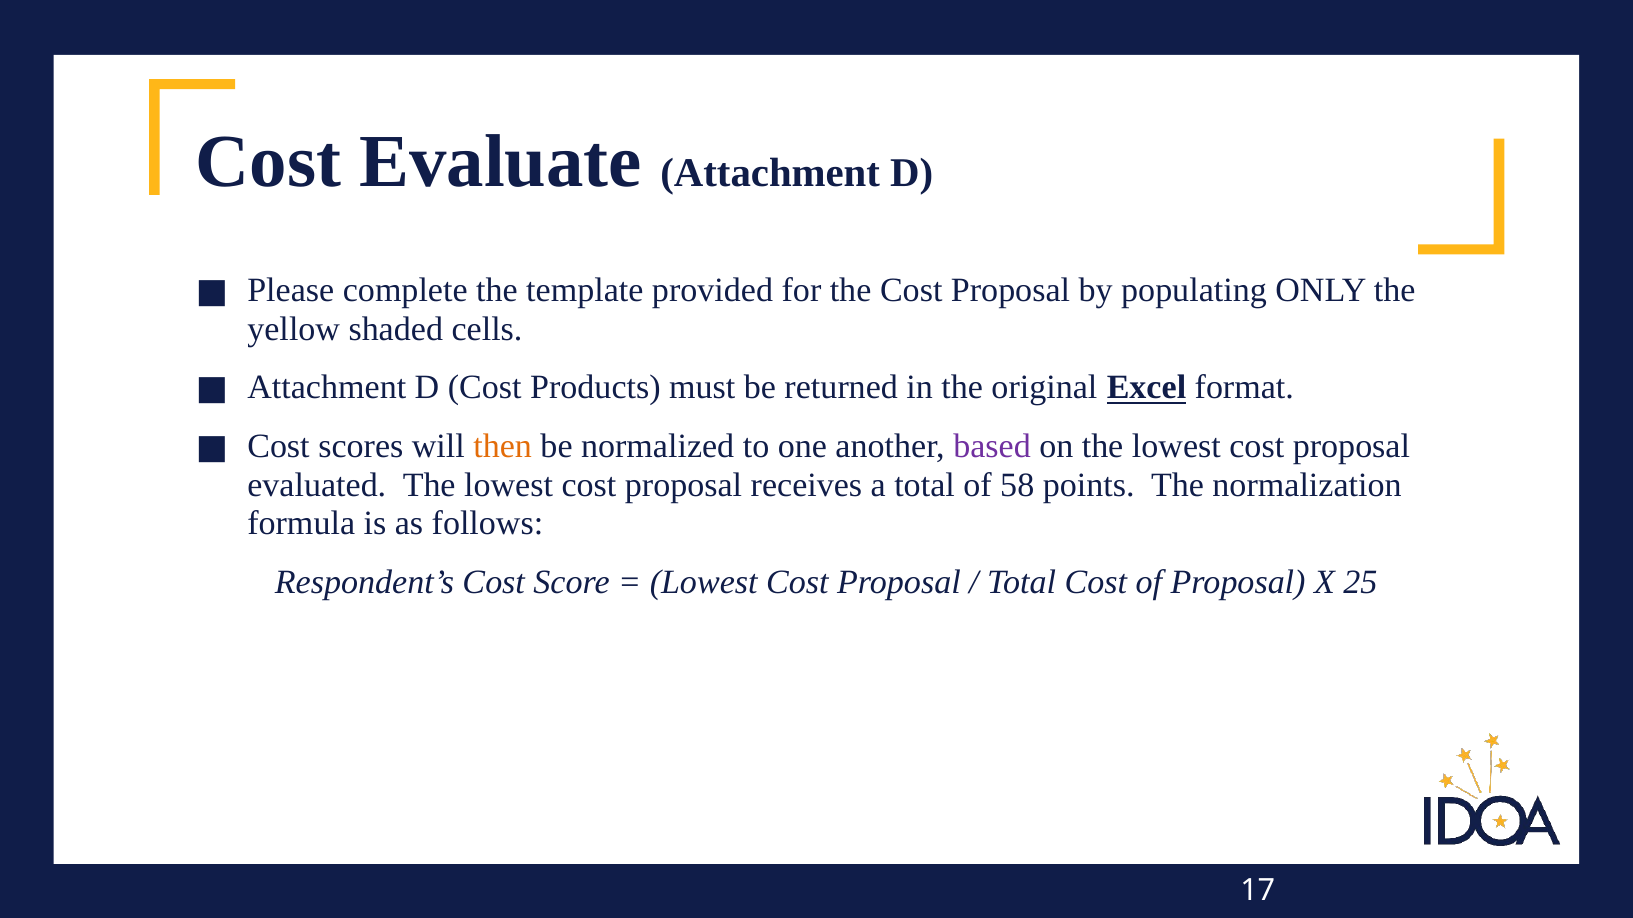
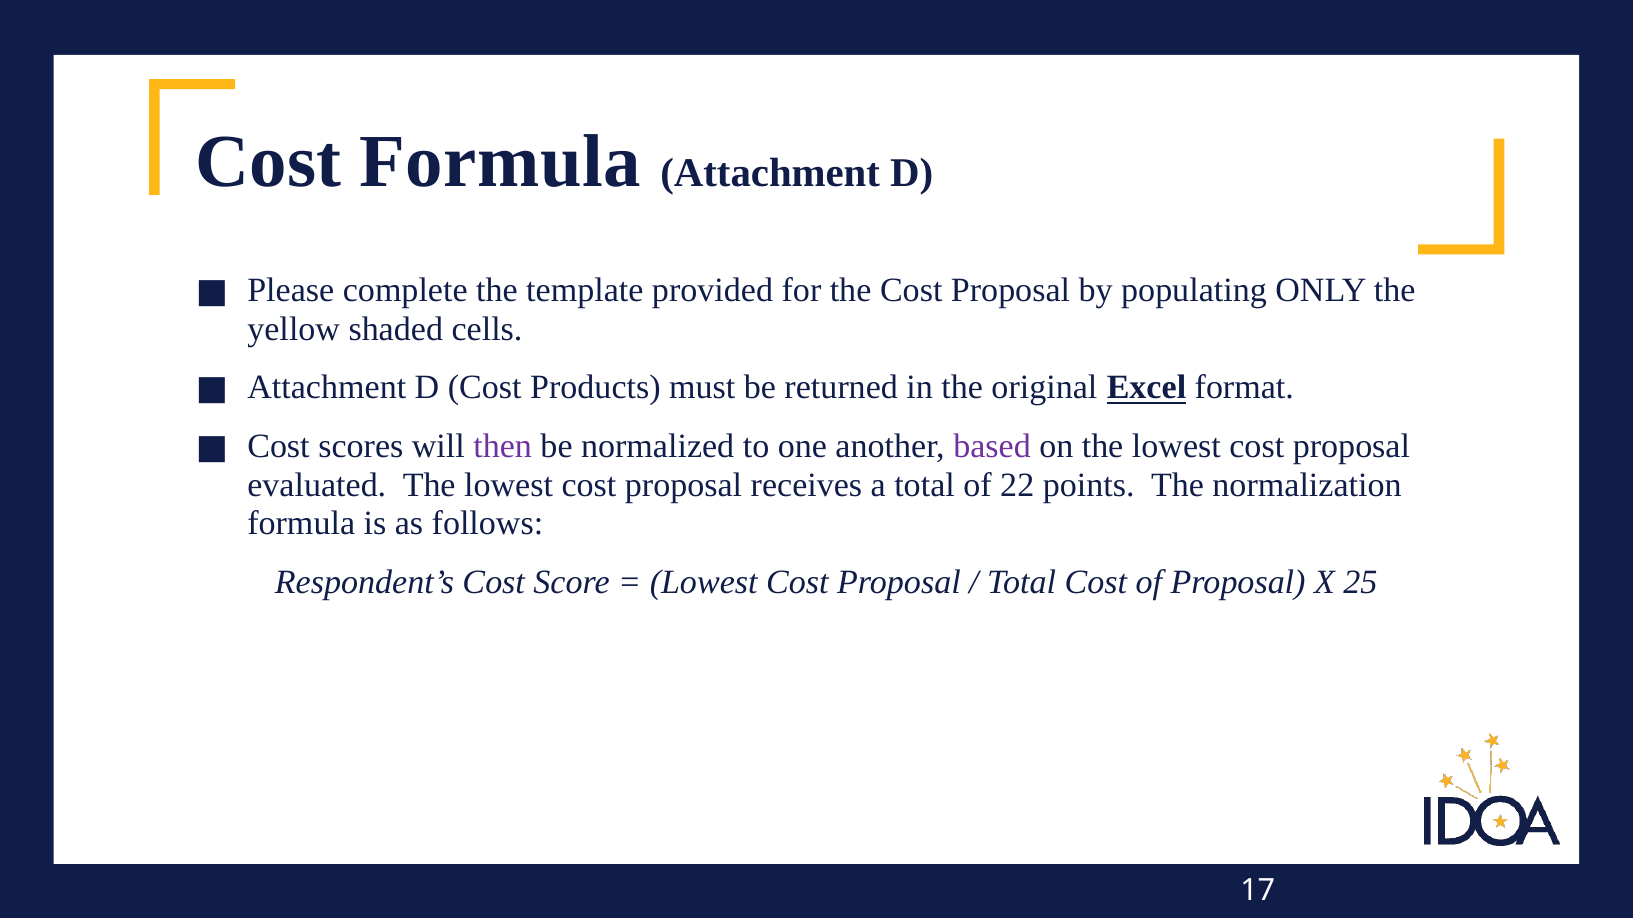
Cost Evaluate: Evaluate -> Formula (500, 162)
then colour: orange -> purple (503, 447)
58: 58 -> 22 (1017, 485)
